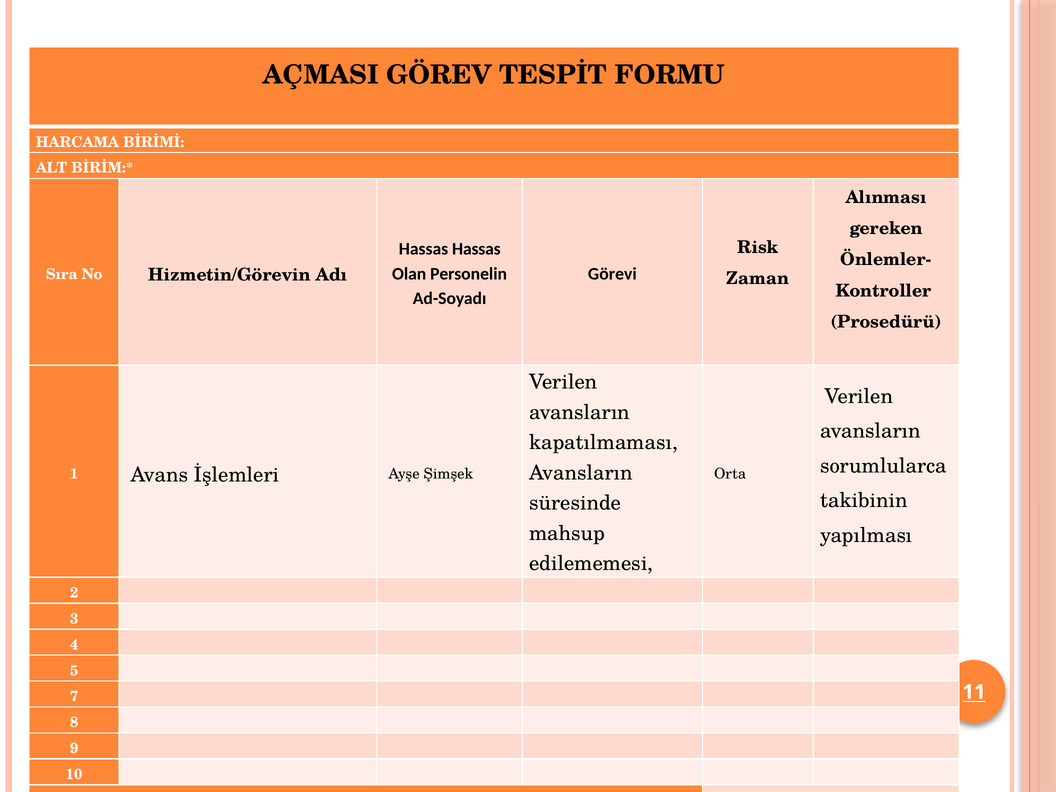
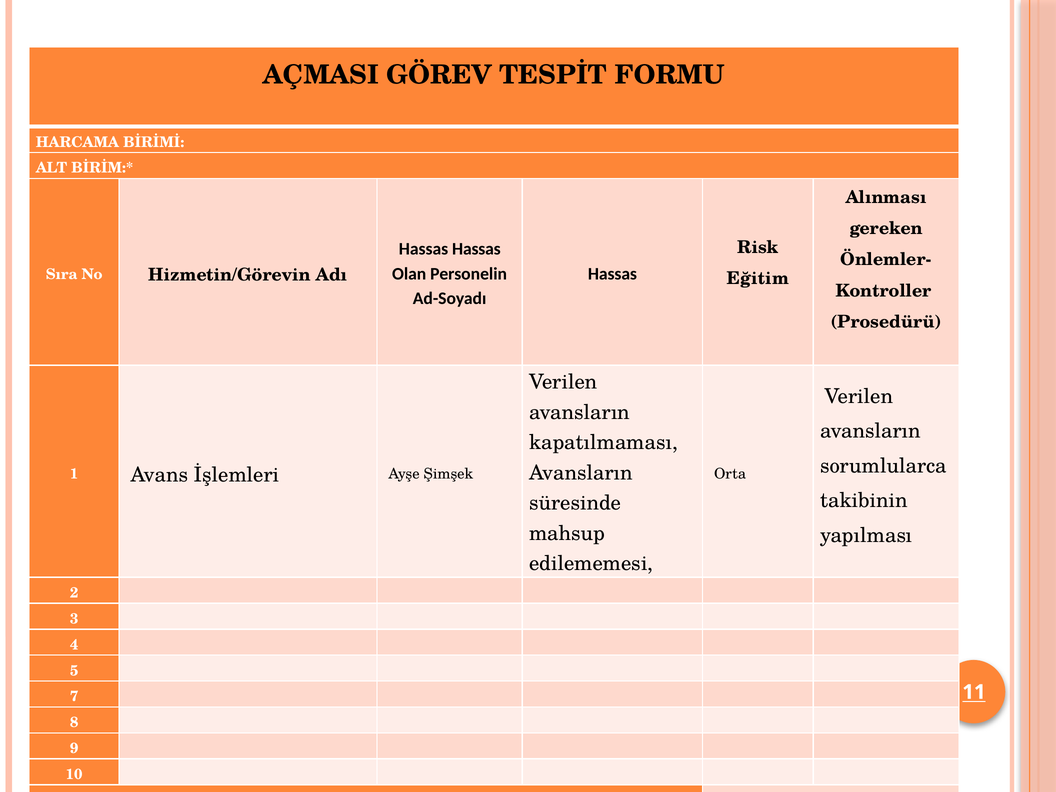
Görevi: Görevi -> Hassas (612, 274)
Zaman: Zaman -> Eğitim (758, 278)
